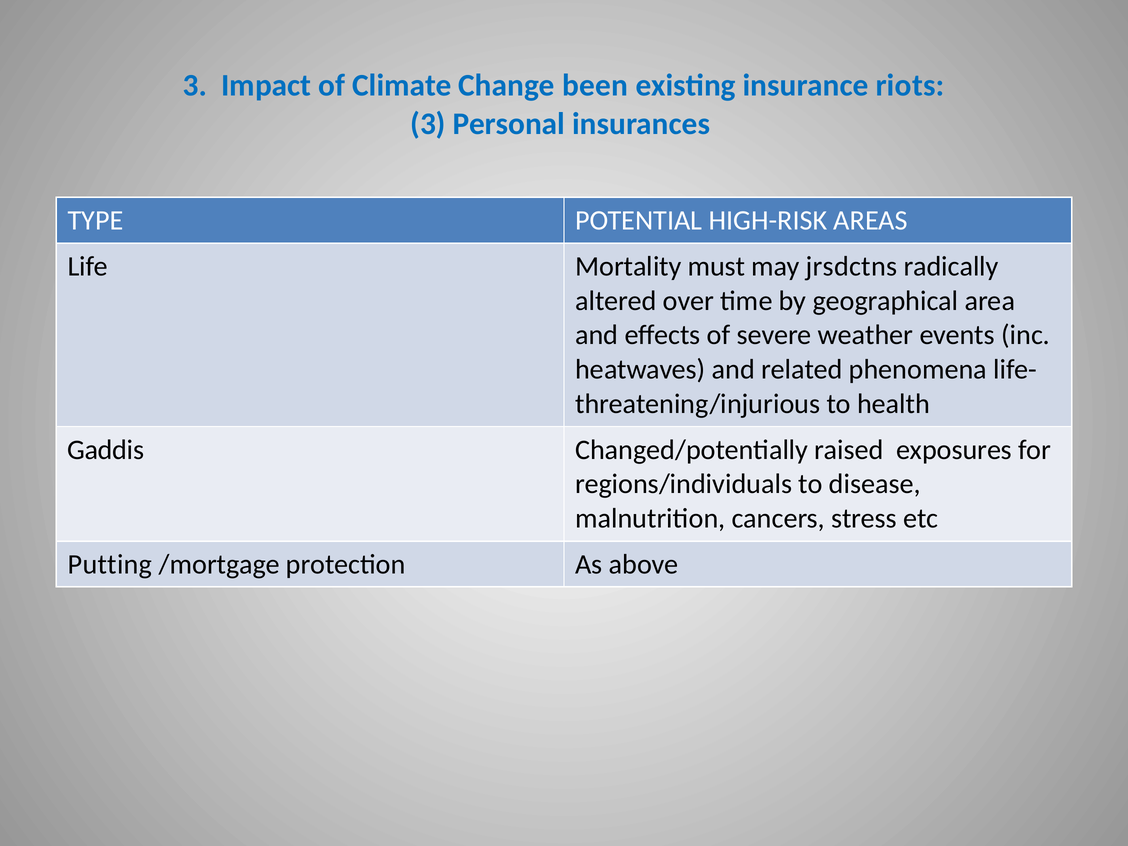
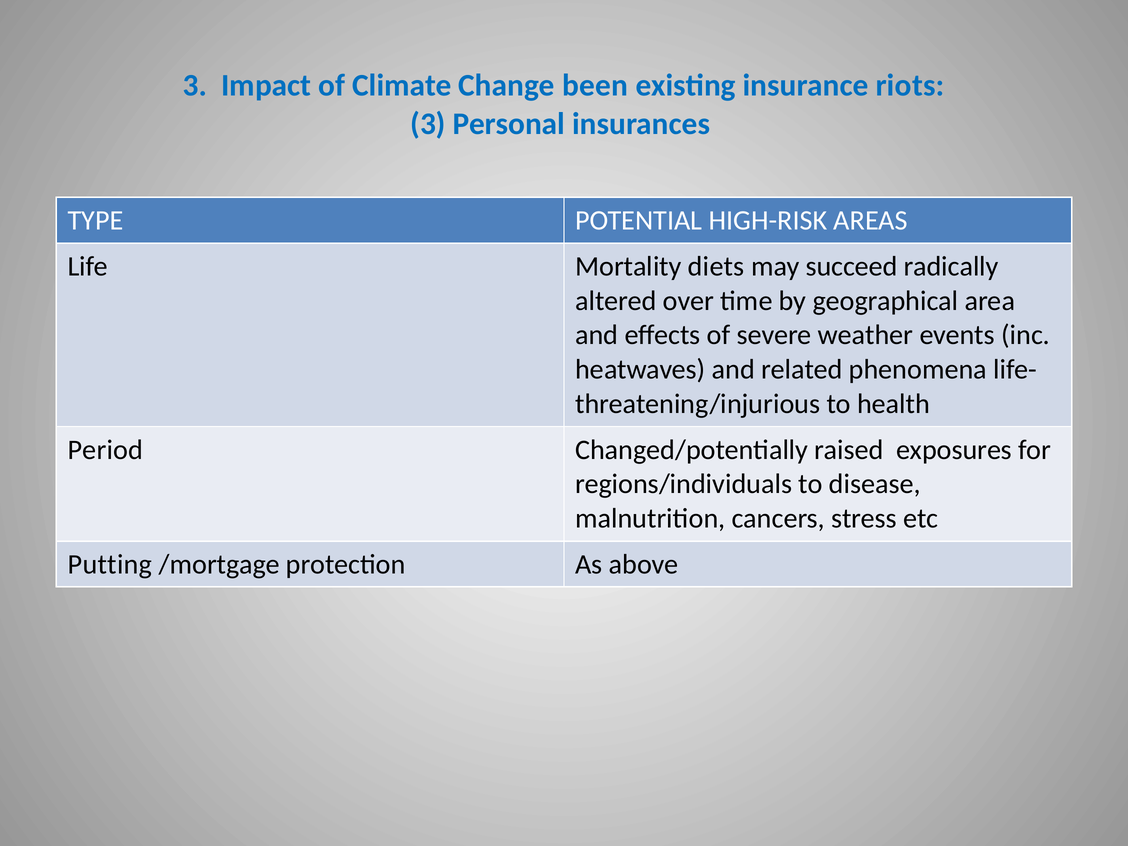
must: must -> diets (716, 266)
jrsdctns: jrsdctns -> succeed (852, 266)
Gaddis: Gaddis -> Period (105, 450)
